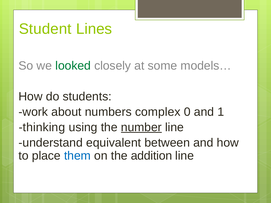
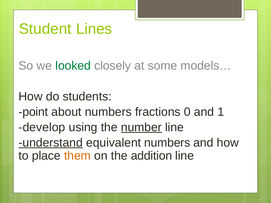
work: work -> point (33, 112)
complex: complex -> fractions (158, 112)
thinking: thinking -> develop (42, 127)
understand underline: none -> present (51, 143)
equivalent between: between -> numbers (167, 143)
them colour: blue -> orange (77, 156)
